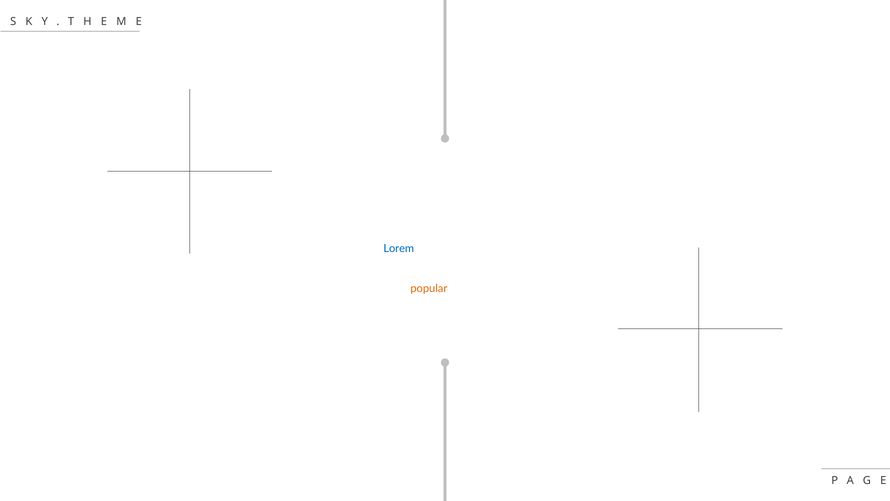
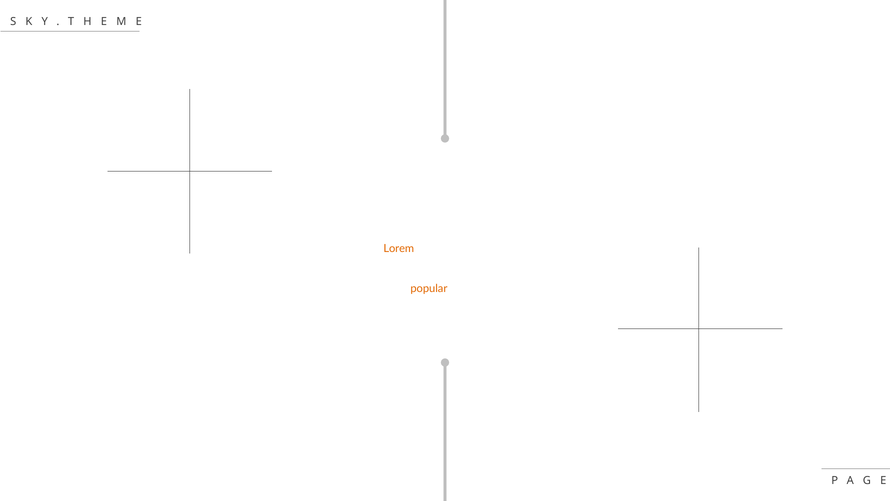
Lorem colour: blue -> orange (399, 248)
